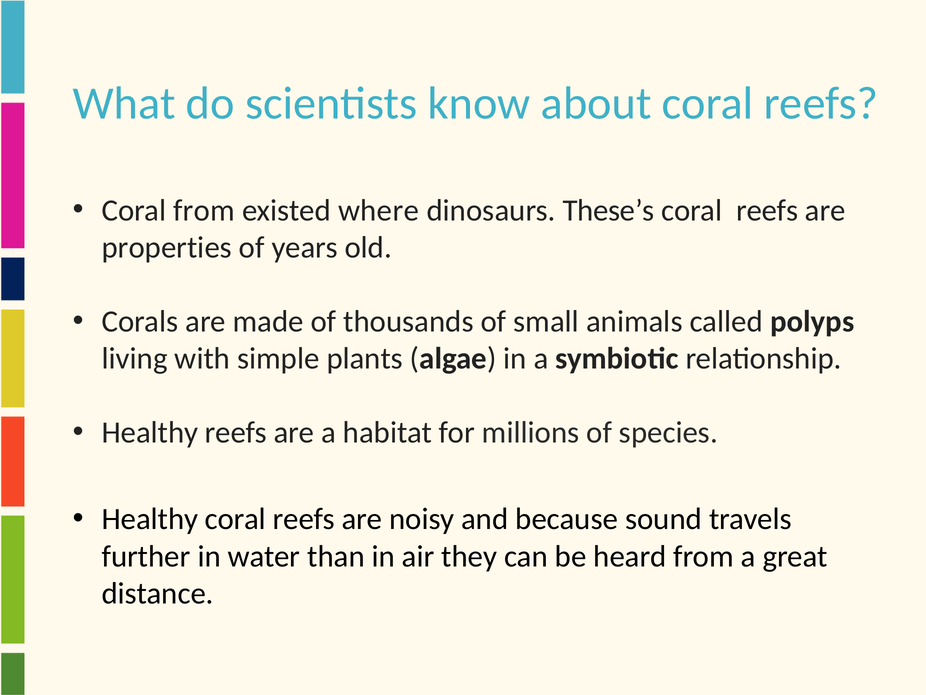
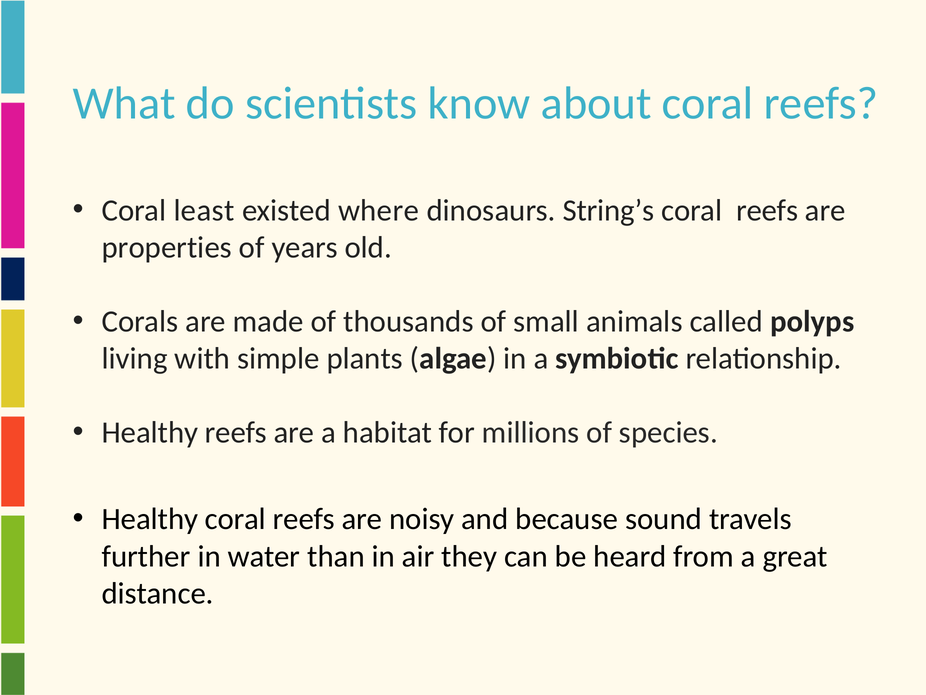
Coral from: from -> least (204, 210)
These’s: These’s -> String’s (608, 210)
